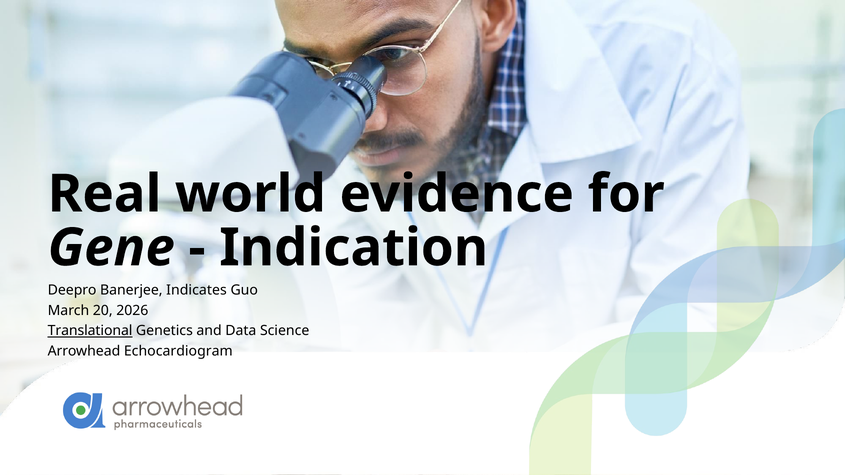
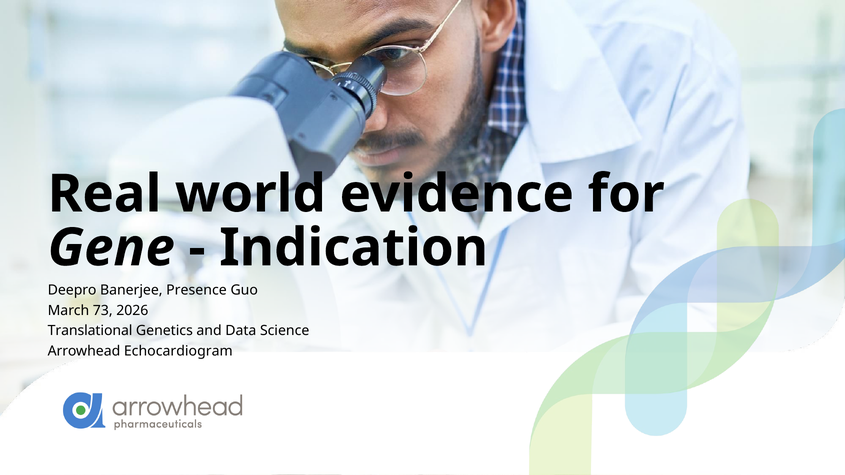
Indicates: Indicates -> Presence (196, 290)
20: 20 -> 73 (103, 311)
Translational underline: present -> none (90, 331)
